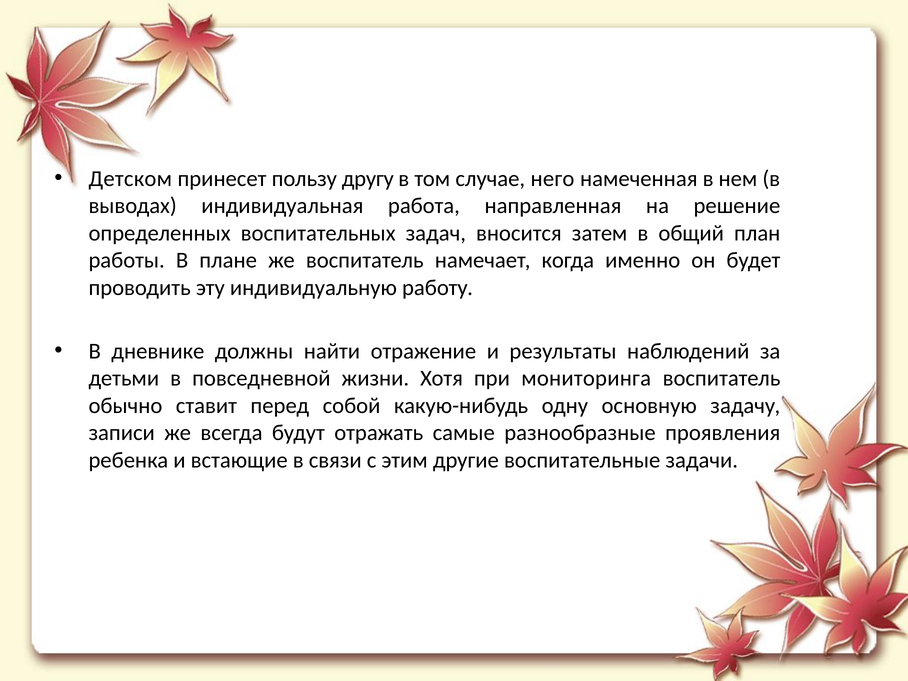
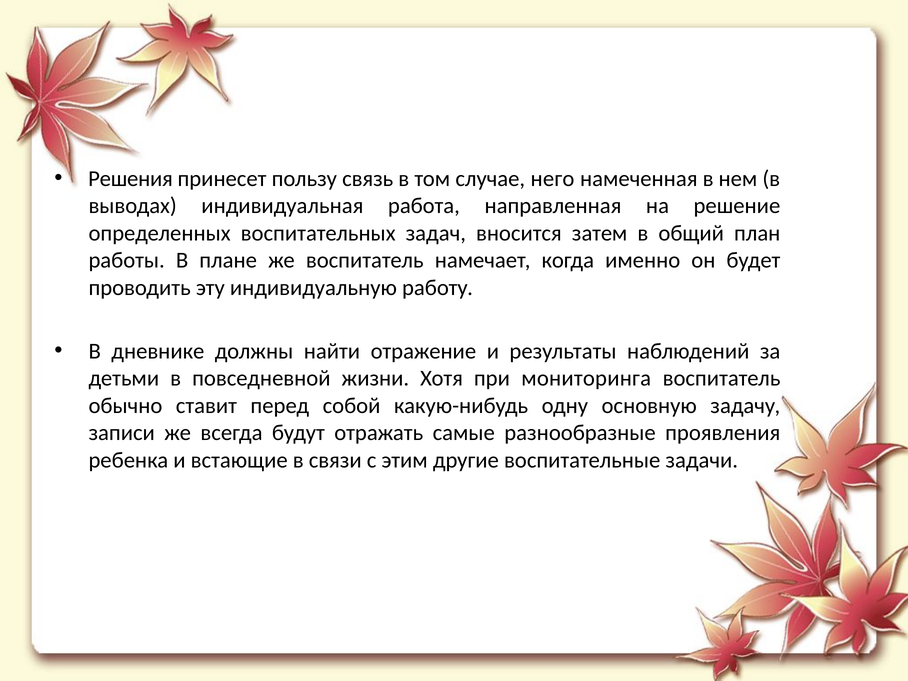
Детском: Детском -> Решения (131, 179)
другу: другу -> связь (368, 179)
